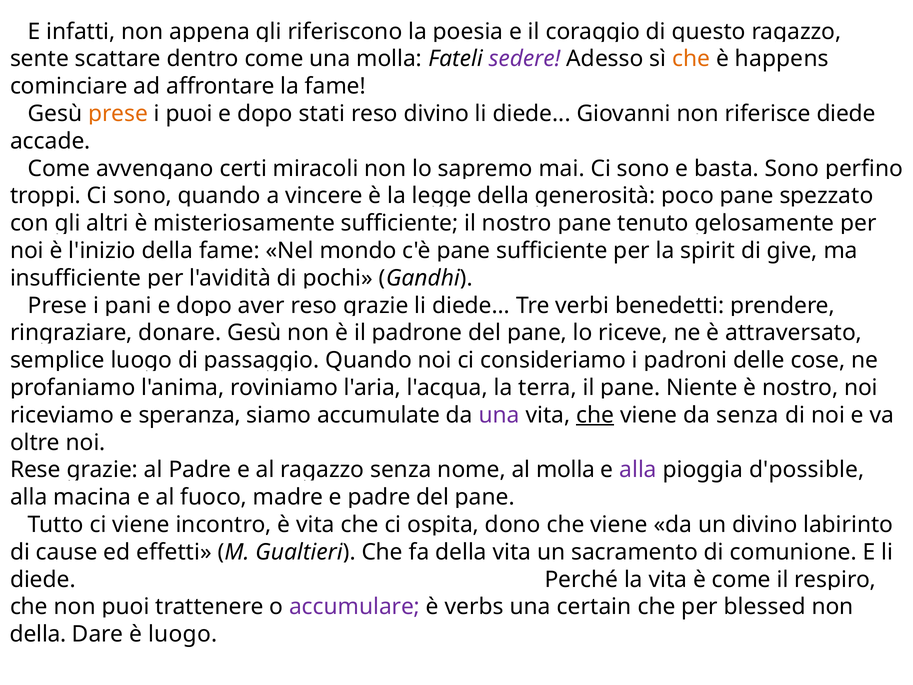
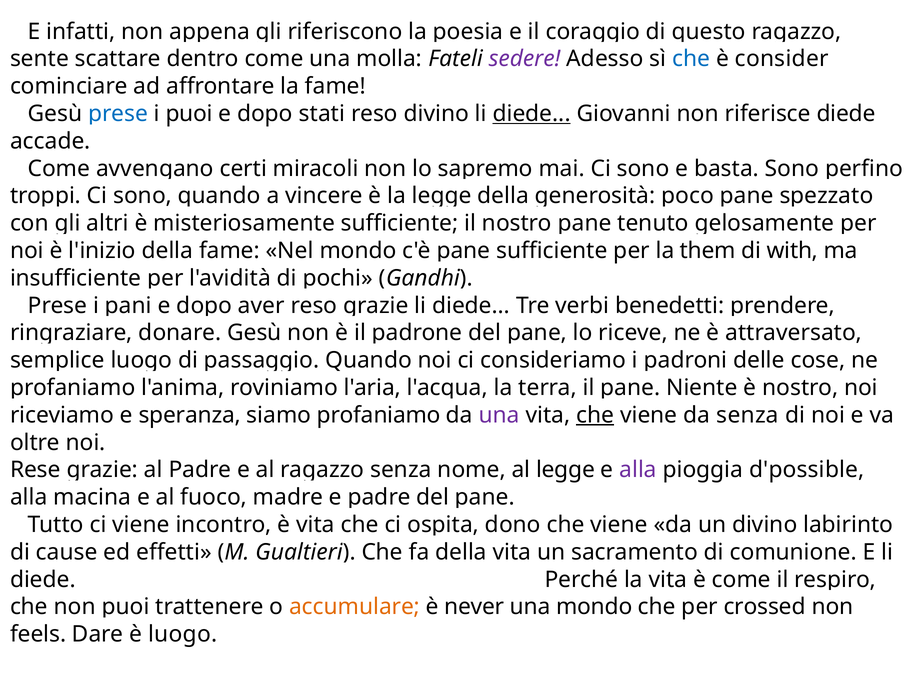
che colour: orange -> blue (691, 59)
happens: happens -> consider (782, 59)
prese colour: orange -> blue (118, 114)
diede underline: none -> present (532, 114)
spirit: spirit -> them (708, 251)
give: give -> with (792, 251)
siamo accumulate: accumulate -> profaniamo (379, 415)
molla: molla -> legge (566, 470)
accumulare colour: purple -> orange (355, 607)
verbs: verbs -> never (474, 607)
una certain: certain -> mondo (594, 607)
blessed: blessed -> crossed (765, 607)
della: della -> feels (38, 634)
